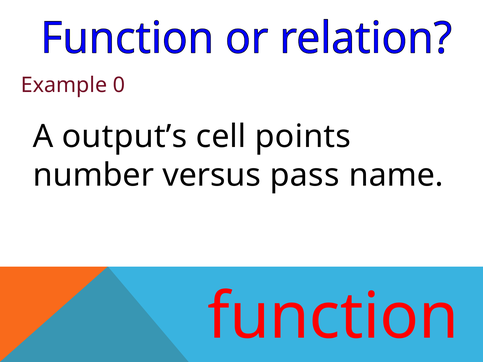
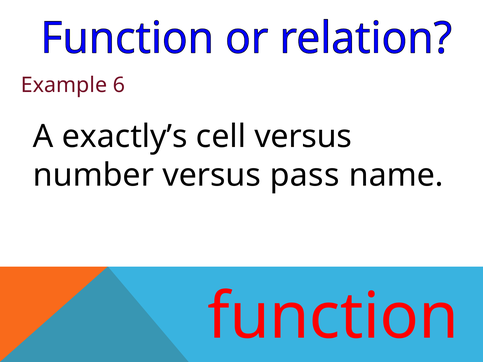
0: 0 -> 6 (119, 85)
output’s: output’s -> exactly’s (125, 137)
cell points: points -> versus (303, 137)
